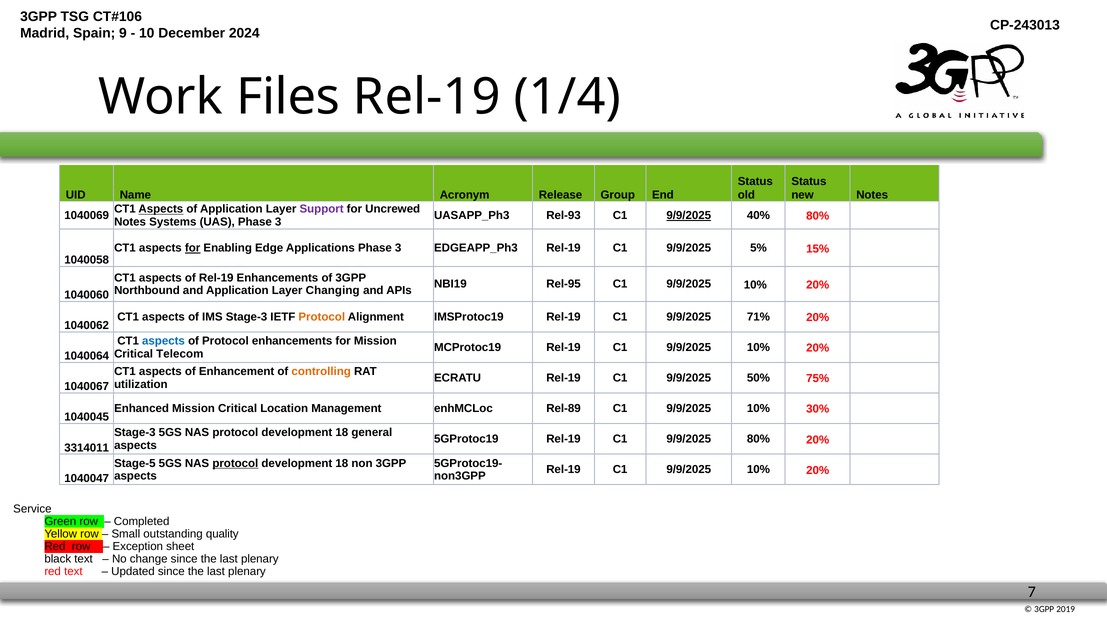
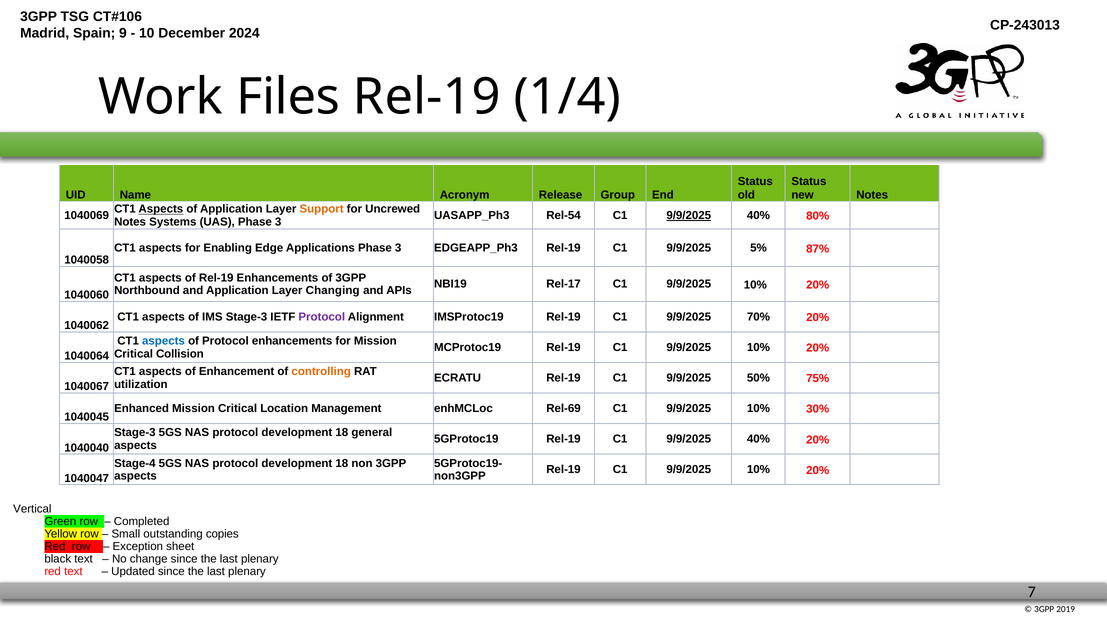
Support colour: purple -> orange (322, 209)
Rel-93: Rel-93 -> Rel-54 (563, 215)
for underline: present -> none (193, 248)
15%: 15% -> 87% (818, 249)
Rel-95: Rel-95 -> Rel-17 (563, 284)
Protocol colour: orange -> purple (322, 317)
71%: 71% -> 70% (758, 317)
Telecom: Telecom -> Collision (180, 354)
Rel-89: Rel-89 -> Rel-69 (563, 408)
Rel-19 C1 9/9/2025 80%: 80% -> 40% (758, 439)
3314011: 3314011 -> 1040040 (87, 447)
Stage-5: Stage-5 -> Stage-4 (135, 463)
protocol underline: present -> none (235, 463)
Service: Service -> Vertical (32, 509)
quality: quality -> copies (222, 534)
